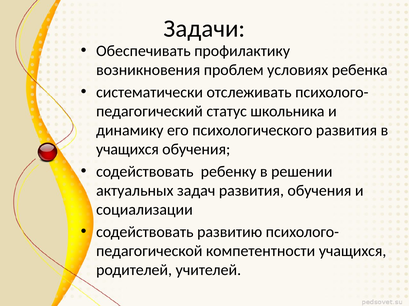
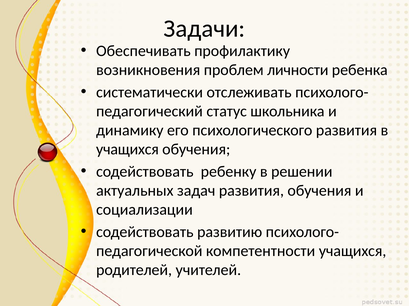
условиях: условиях -> личности (298, 70)
